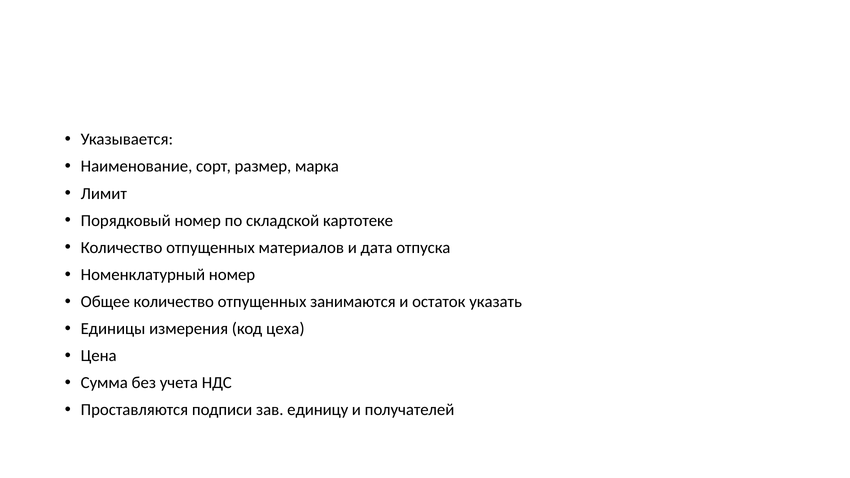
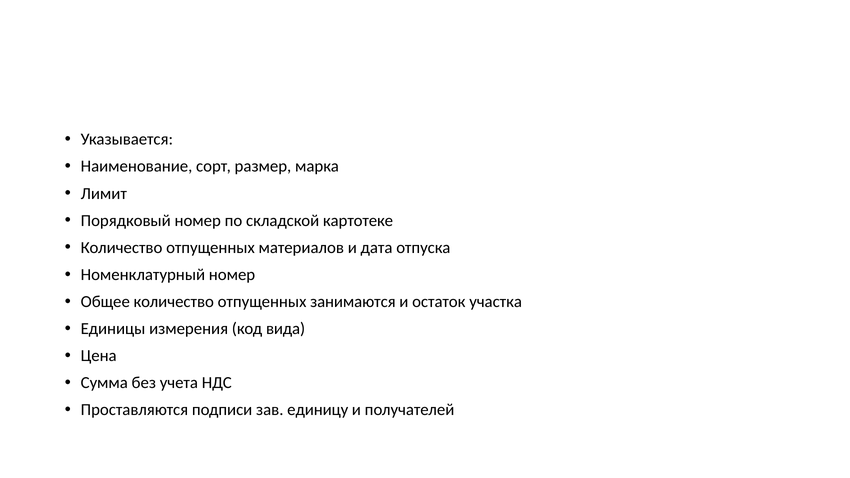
указать: указать -> участка (496, 302)
цеха: цеха -> вида (286, 329)
